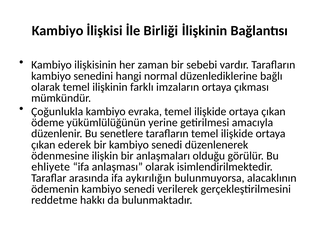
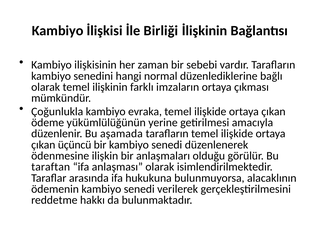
senetlere: senetlere -> aşamada (121, 134)
ederek: ederek -> üçüncü (75, 145)
ehliyete: ehliyete -> taraftan (51, 167)
aykırılığın: aykırılığın -> hukukuna (149, 178)
